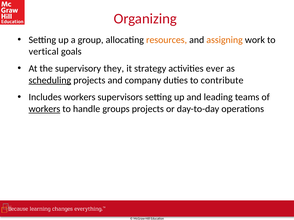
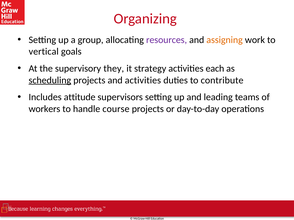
resources colour: orange -> purple (167, 40)
ever: ever -> each (215, 69)
and company: company -> activities (143, 80)
Includes workers: workers -> attitude (80, 97)
workers underline: present -> none (44, 109)
groups: groups -> course (116, 109)
